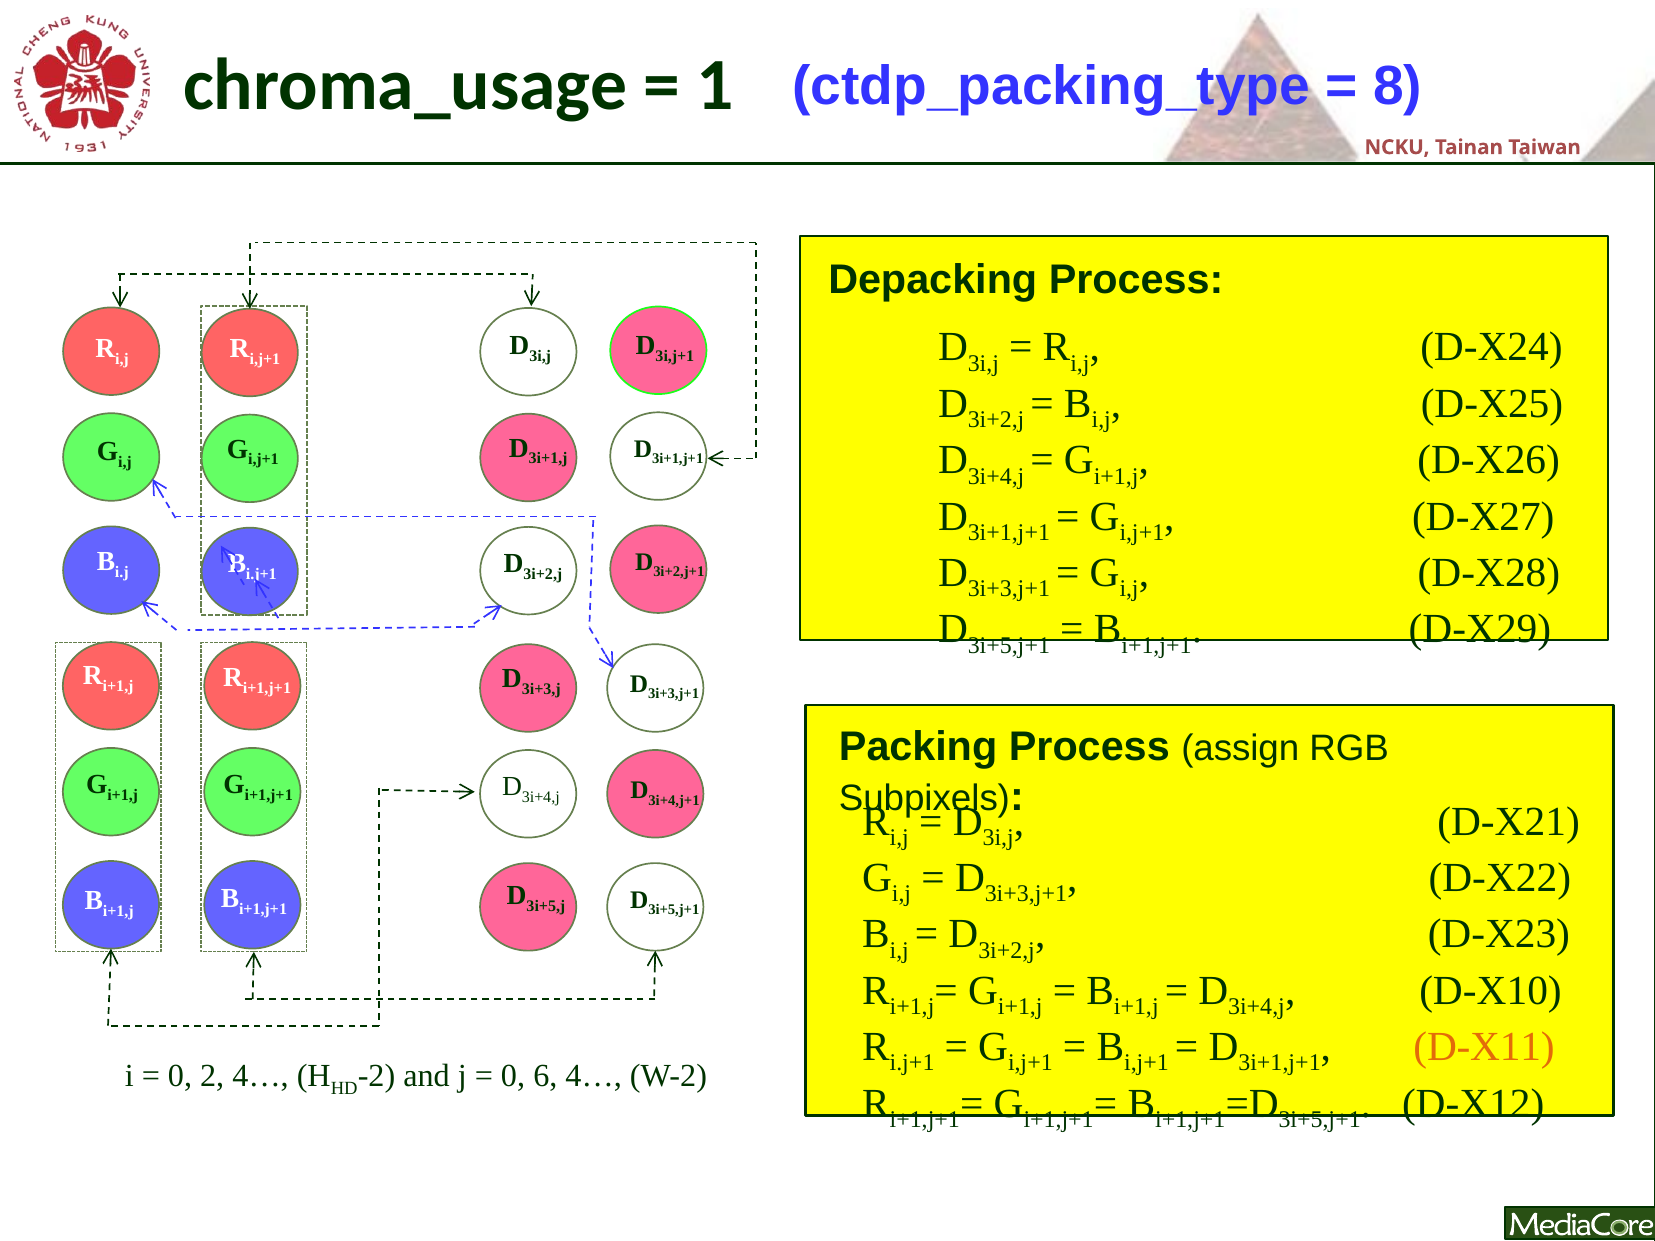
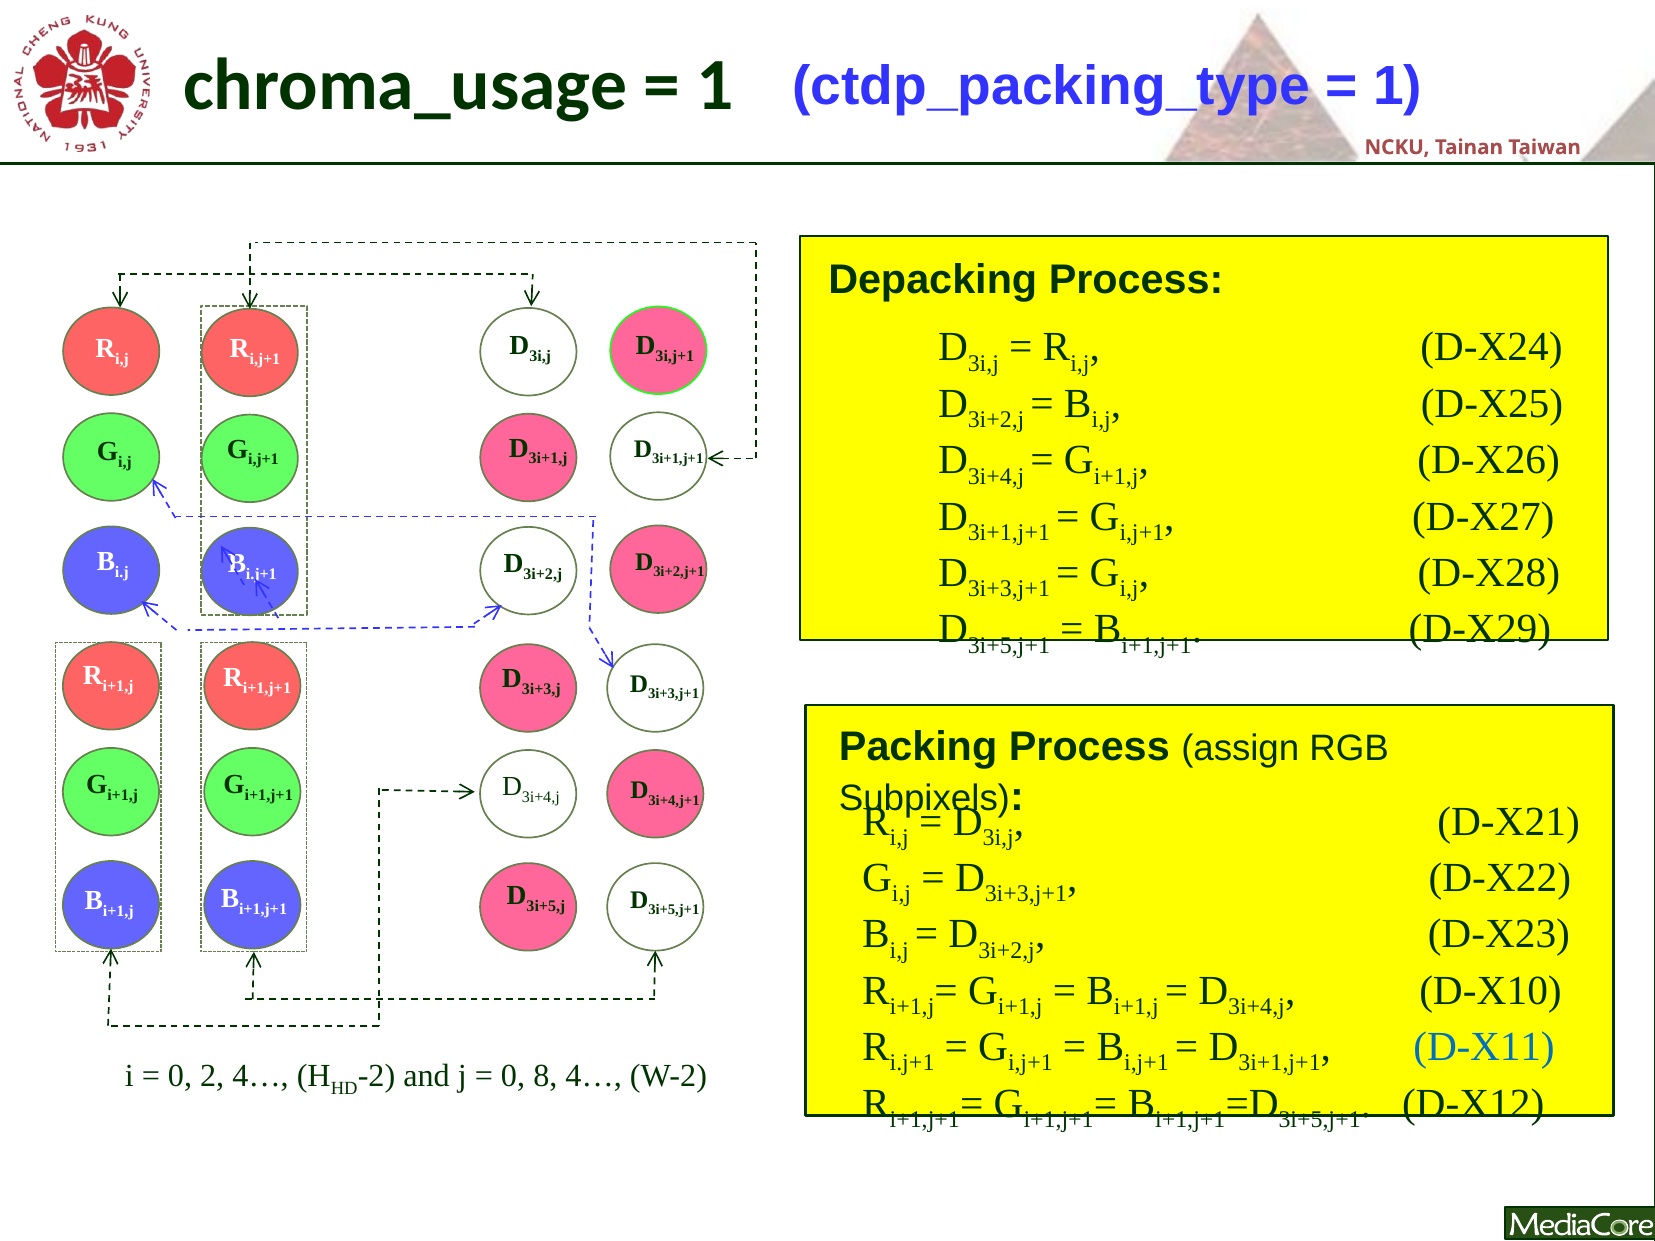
8: 8 -> 1 (1398, 86)
D-X11 colour: orange -> blue (1484, 1047)
6: 6 -> 8 (545, 1076)
